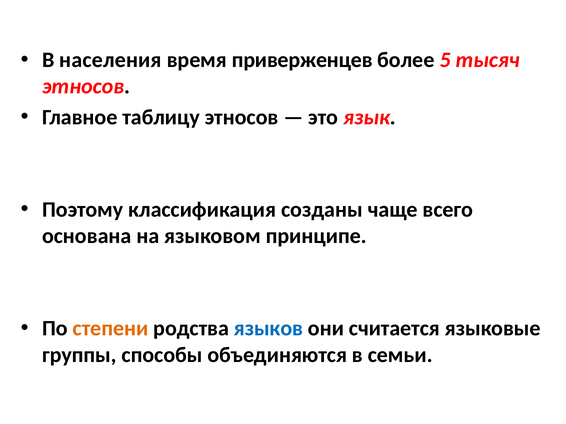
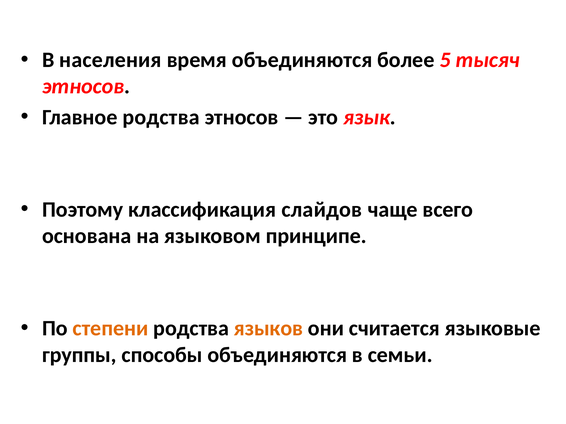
время приверженцев: приверженцев -> объединяются (302, 60)
Главное таблицу: таблицу -> родства (161, 117)
созданы: созданы -> слайдов (322, 210)
языков colour: blue -> orange (268, 329)
